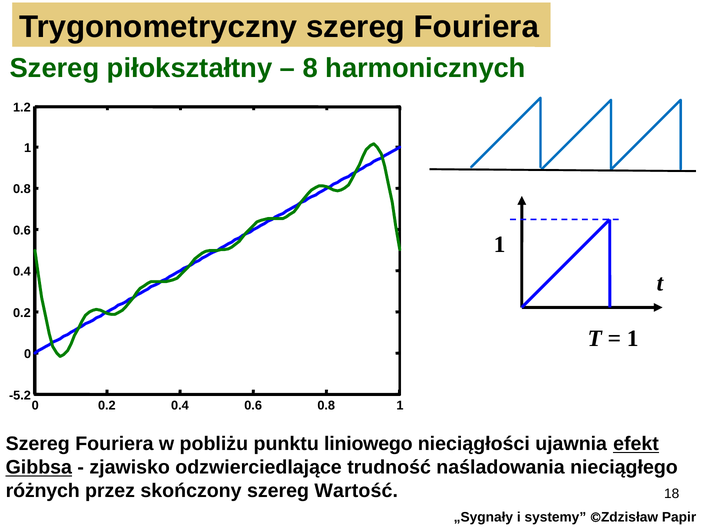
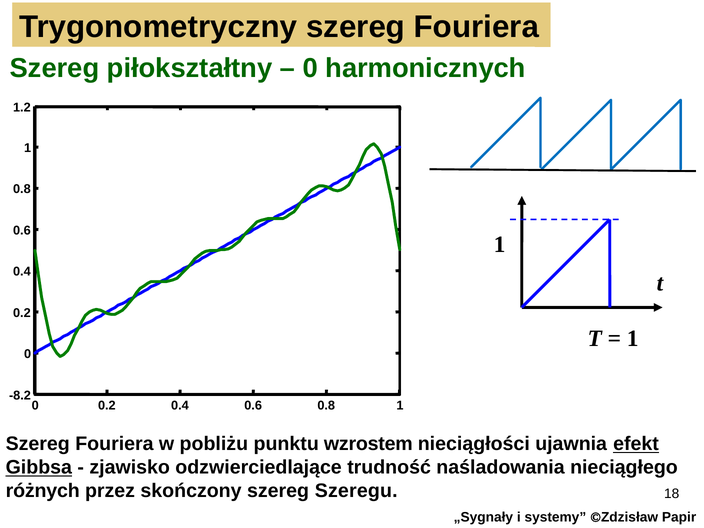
8: 8 -> 0 (310, 68)
-5.2: -5.2 -> -8.2 (20, 395)
liniowego: liniowego -> wzrostem (368, 444)
Wartość: Wartość -> Szeregu (356, 491)
